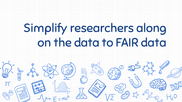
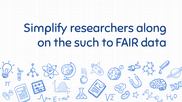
the data: data -> such (87, 43)
